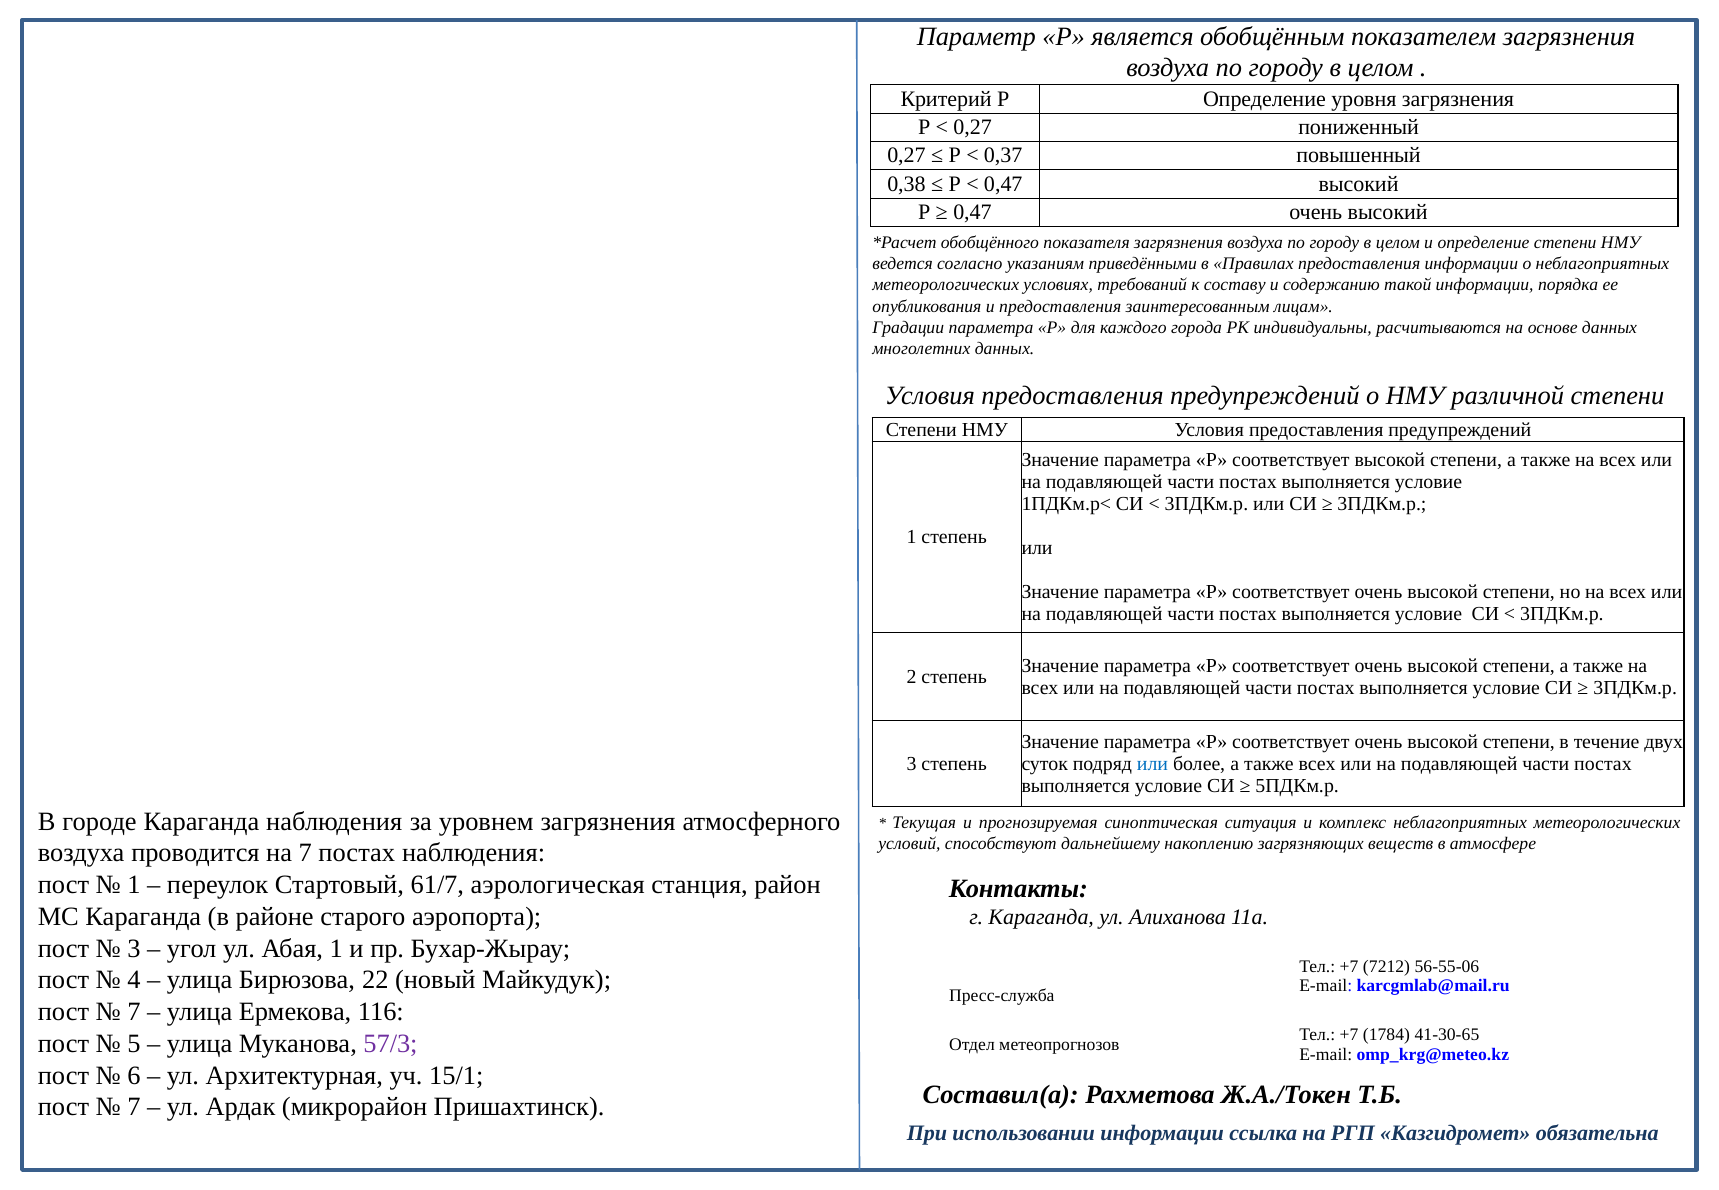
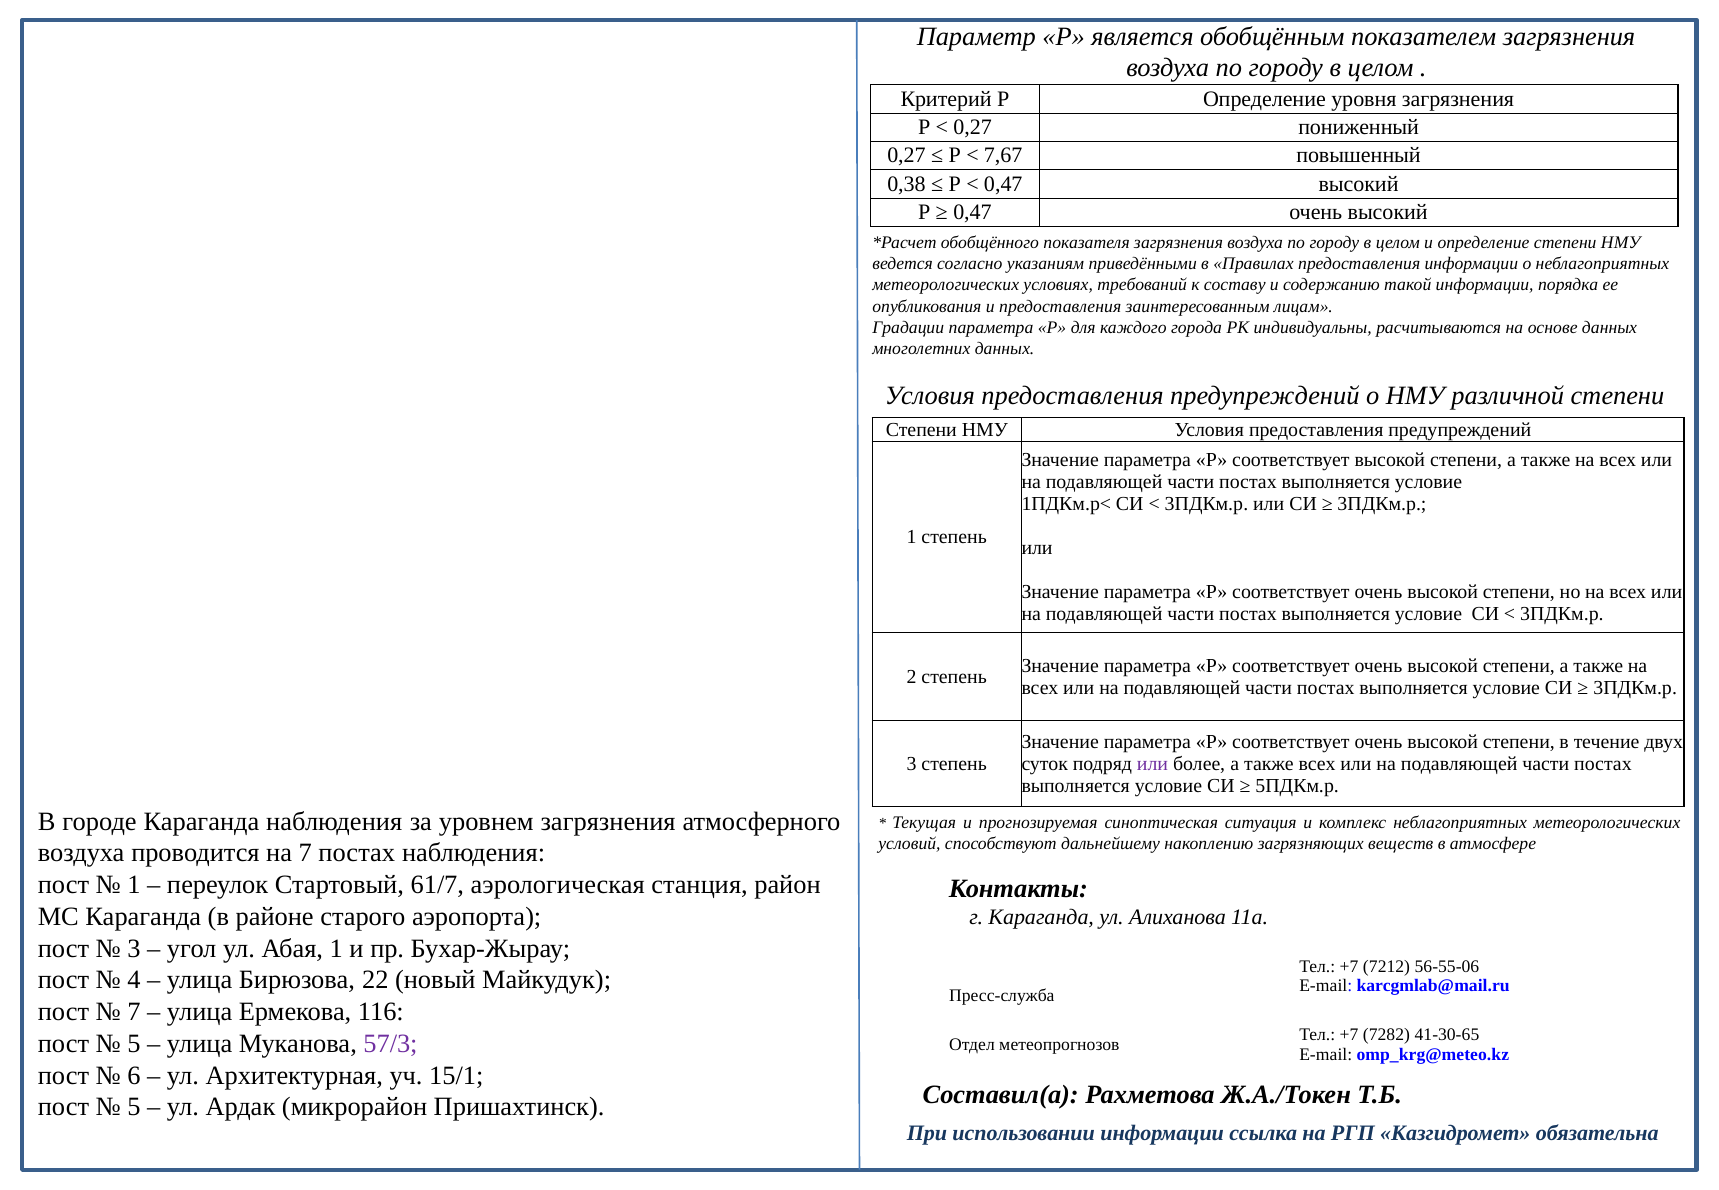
0,37: 0,37 -> 7,67 (1003, 156)
или colour: blue -> purple (1153, 764)
1784: 1784 -> 7282 (1386, 1035)
7: 7 -> 5 (134, 1107)
